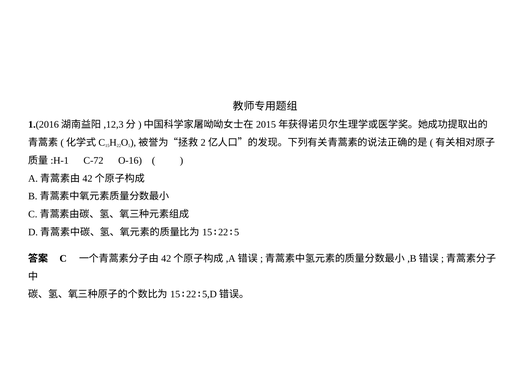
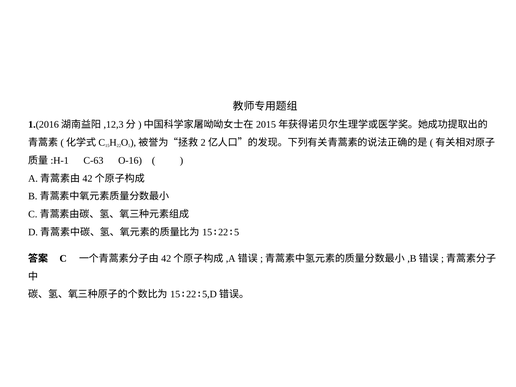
C-72: C-72 -> C-63 (93, 161)
